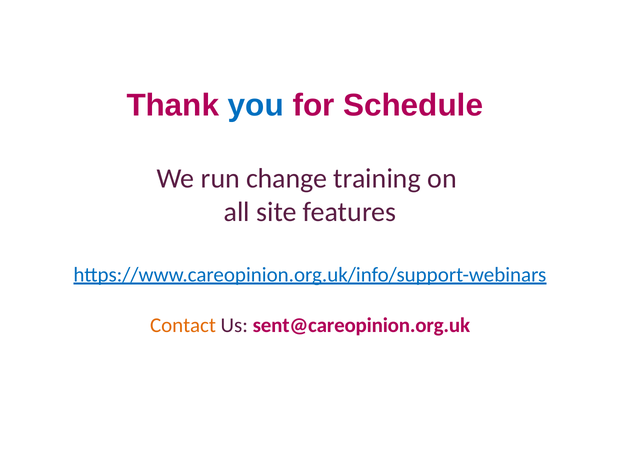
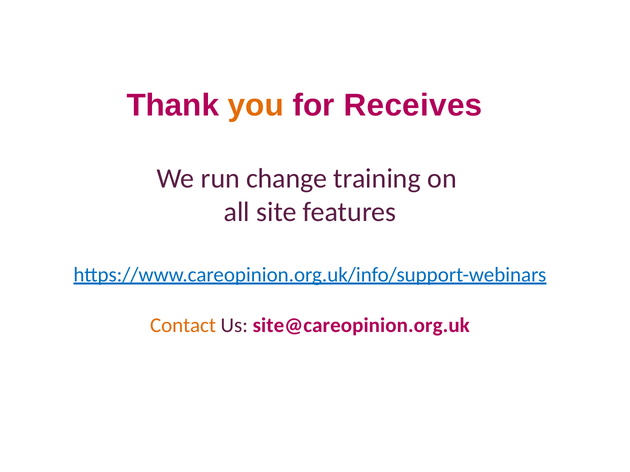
you colour: blue -> orange (256, 106)
Schedule: Schedule -> Receives (413, 106)
sent@careopinion.org.uk: sent@careopinion.org.uk -> site@careopinion.org.uk (361, 326)
